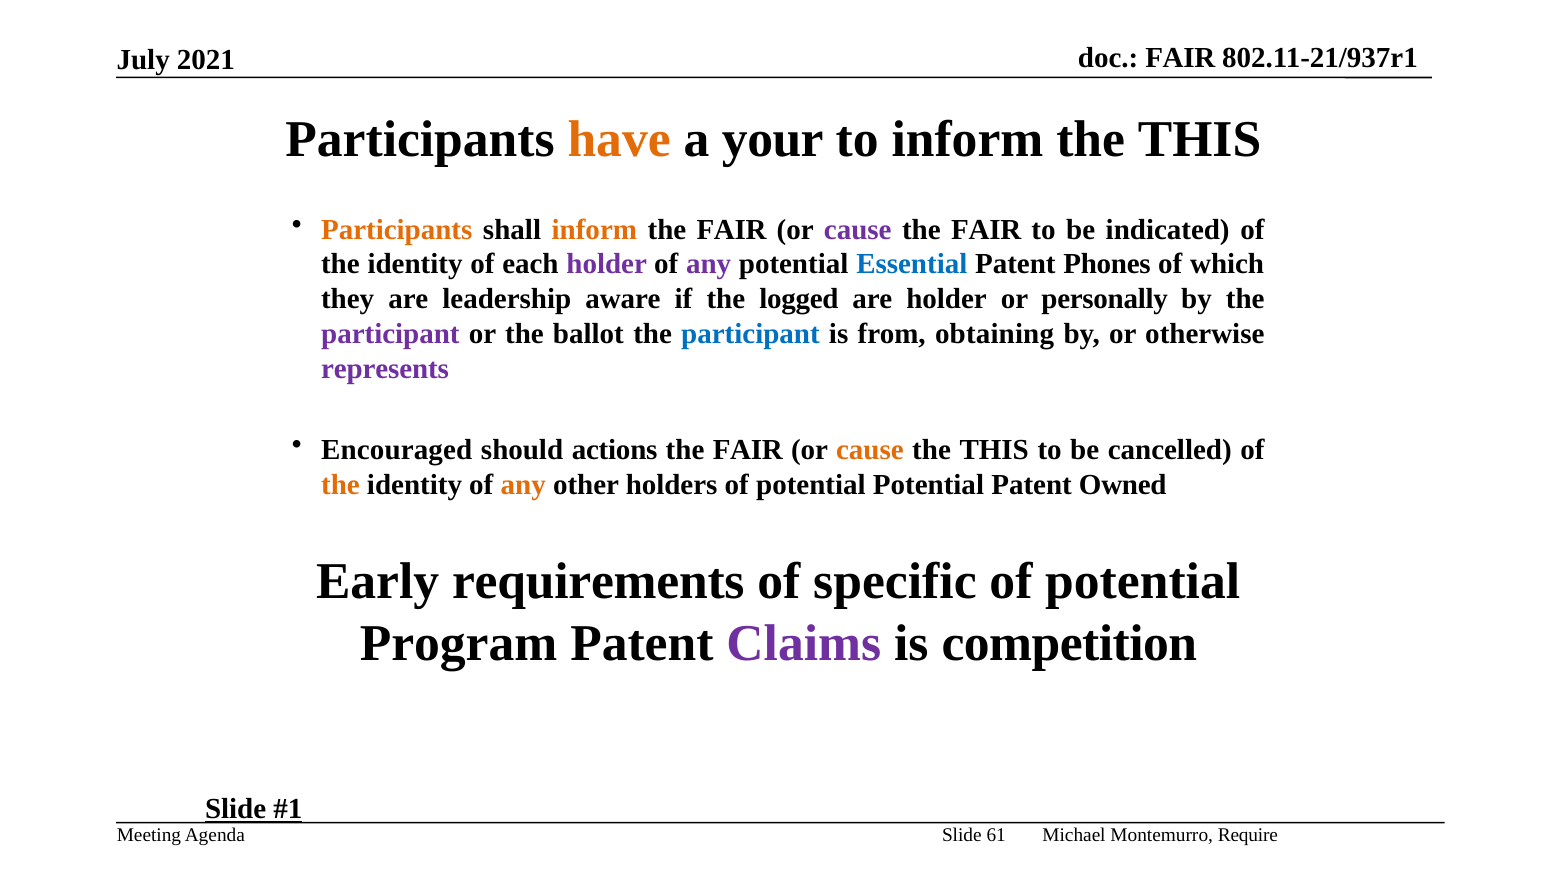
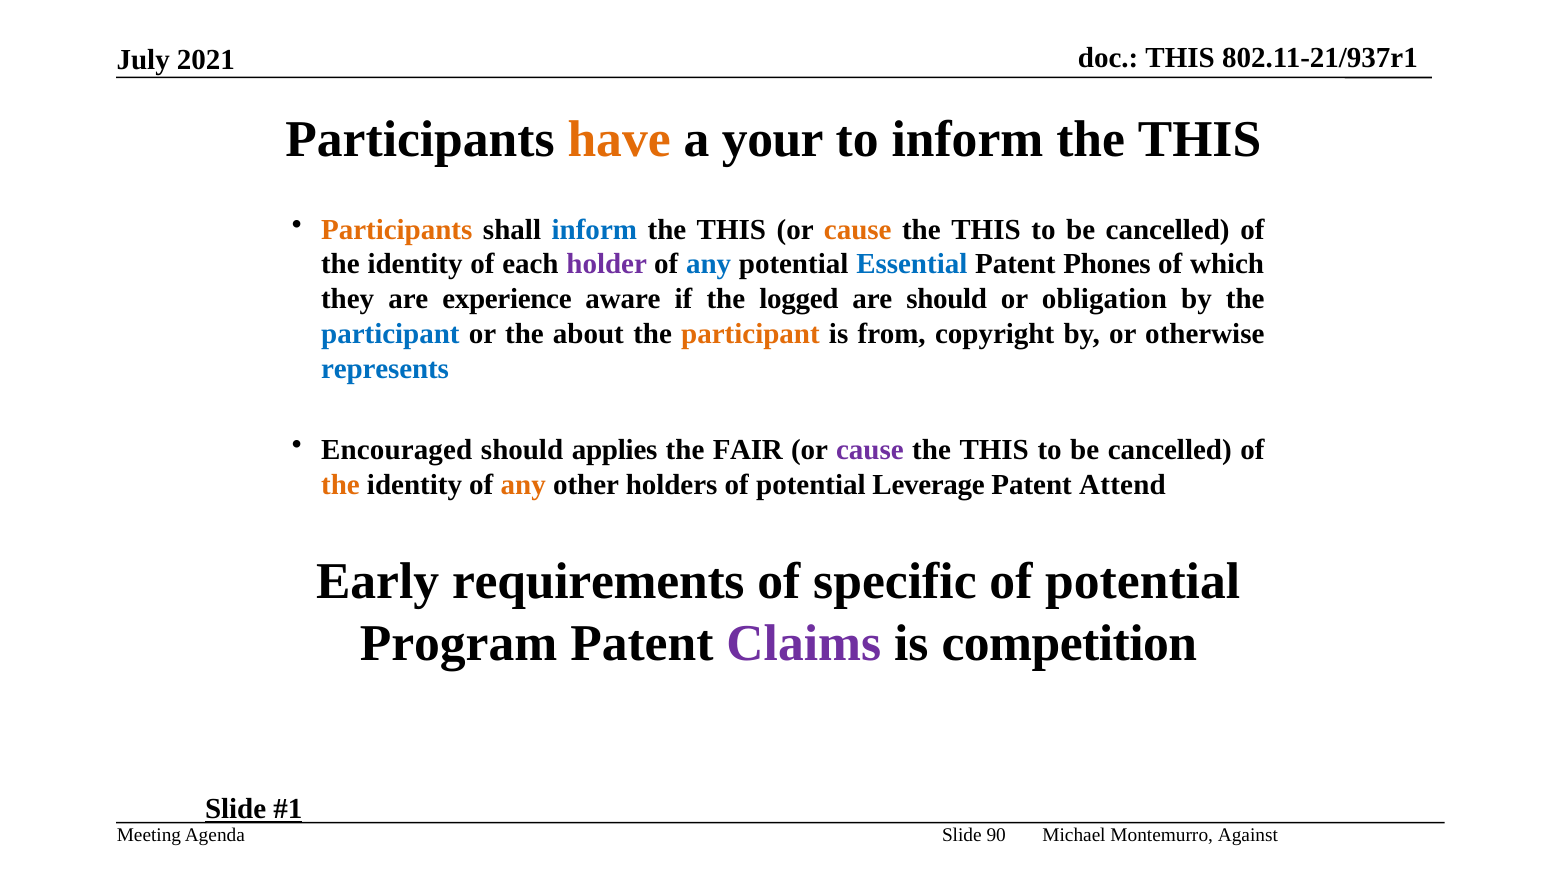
FAIR: FAIR -> THIS (1180, 58)
inform colour: orange -> blue (594, 229)
FAIR: FAIR -> THIS (731, 229)
cause colour: purple -> orange (858, 229)
FAIR: FAIR -> THIS (986, 229)
indicated: indicated -> cancelled (1168, 229)
any colour: purple -> blue (709, 264)
leadership: leadership -> experience (507, 299)
are holder: holder -> should (947, 299)
personally: personally -> obligation (1104, 299)
participant colour: purple -> blue (390, 334)
ballot: ballot -> about (588, 334)
participant colour: blue -> orange (750, 334)
obtaining: obtaining -> copyright (995, 334)
represents colour: purple -> blue (385, 369)
actions: actions -> applies (615, 450)
cause colour: orange -> purple (870, 450)
potential Potential: Potential -> Leverage (929, 485)
Owned: Owned -> Attend (1122, 485)
61: 61 -> 90 (996, 835)
Require: Require -> Against (1248, 835)
